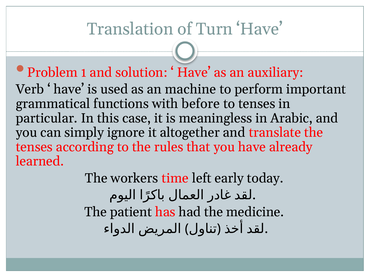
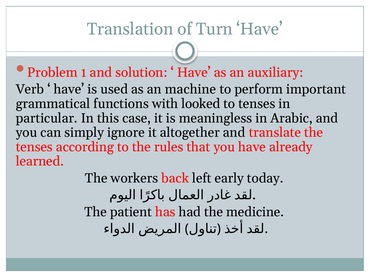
before: before -> looked (201, 104)
time: time -> back (175, 178)
